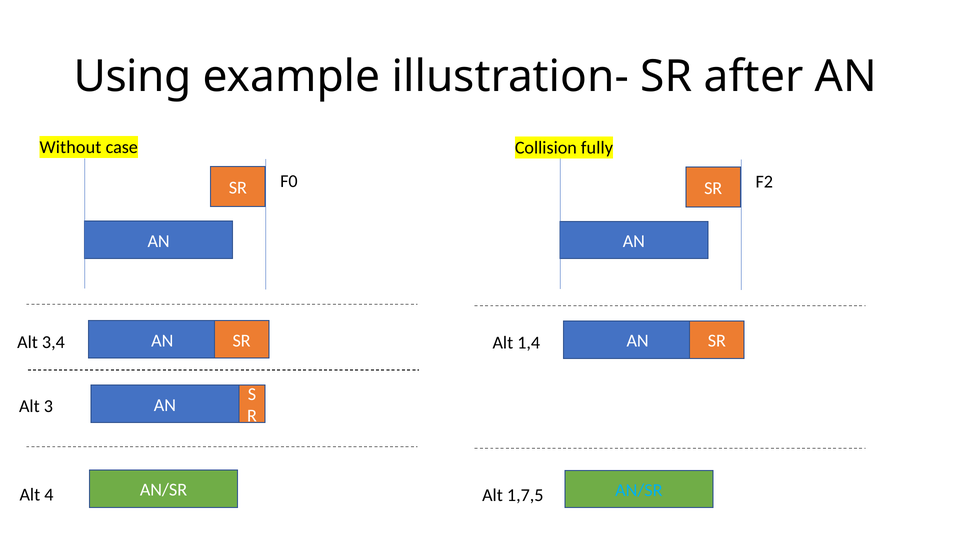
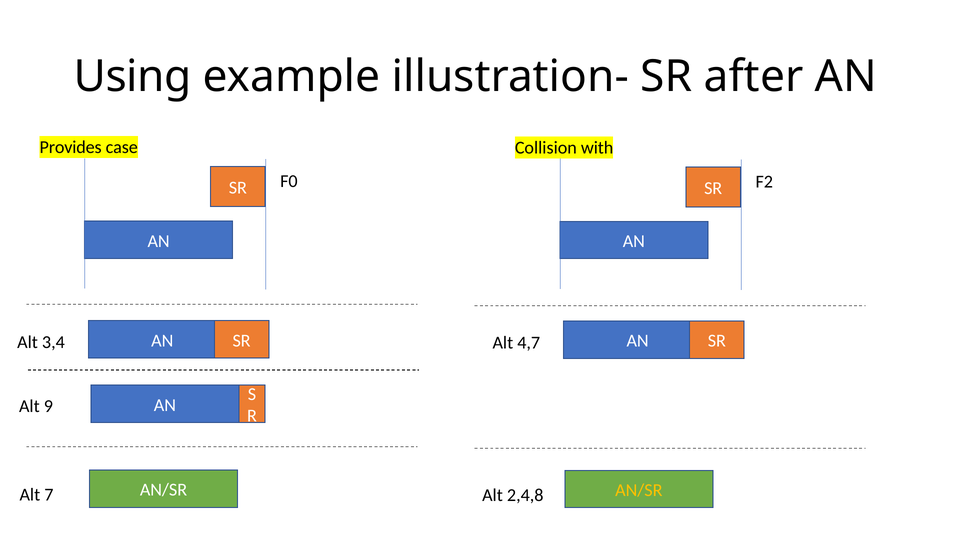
Without: Without -> Provides (71, 147)
fully: fully -> with (597, 148)
1,4: 1,4 -> 4,7 (529, 342)
3: 3 -> 9 (48, 406)
AN/SR colour: light blue -> yellow (639, 490)
4: 4 -> 7 (49, 495)
1,7,5: 1,7,5 -> 2,4,8 (525, 495)
